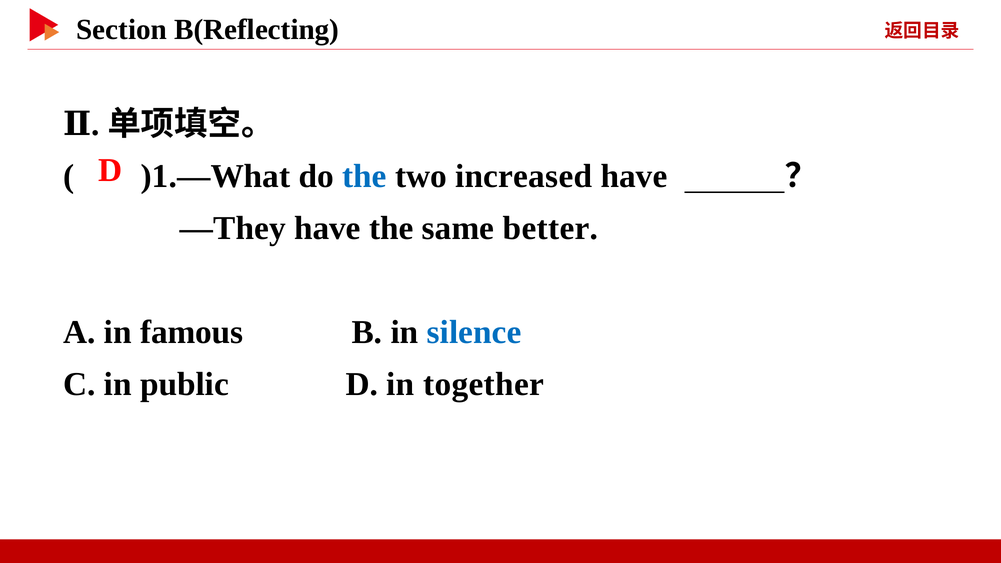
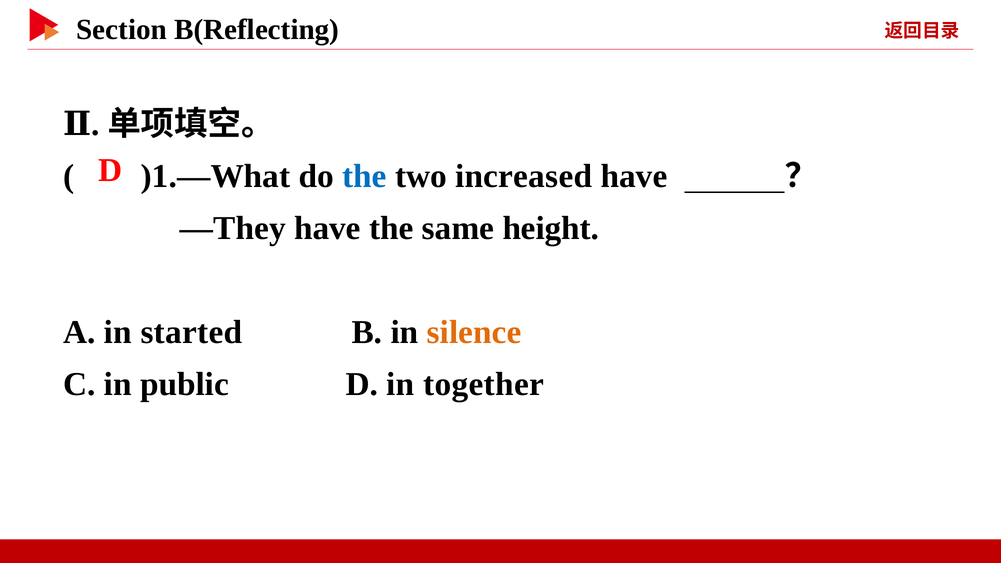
better: better -> height (551, 228)
famous: famous -> started (192, 332)
silence colour: blue -> orange (474, 332)
